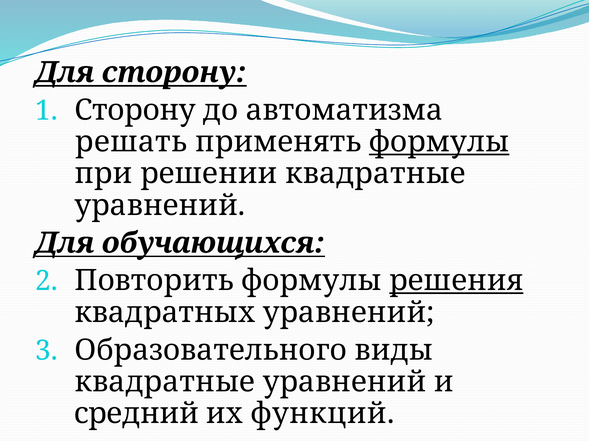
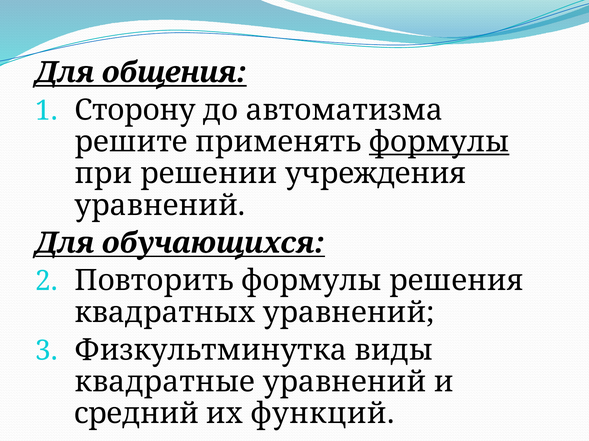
Для сторону: сторону -> общения (174, 73)
решать: решать -> решите (131, 142)
решении квадратные: квадратные -> учреждения (376, 174)
решения underline: present -> none (456, 281)
Образовательного: Образовательного -> Физкультминутка (211, 351)
